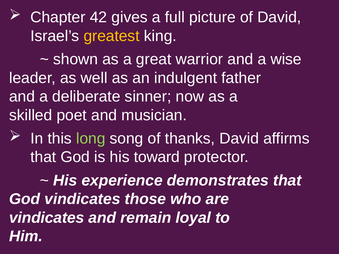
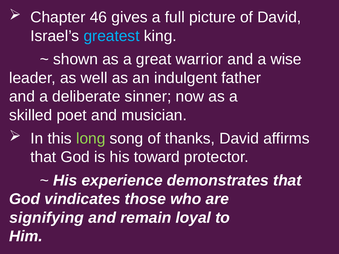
42: 42 -> 46 (98, 17)
greatest colour: yellow -> light blue (112, 36)
vindicates: vindicates -> signifying (47, 218)
